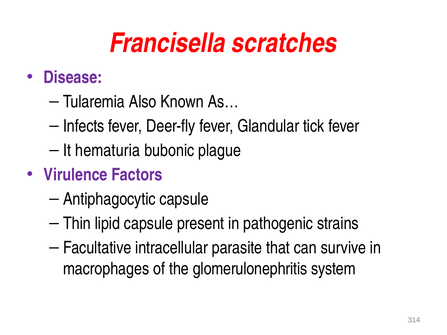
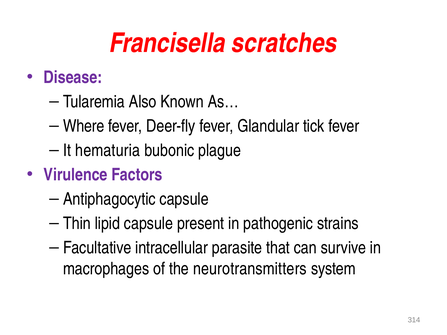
Infects: Infects -> Where (84, 126)
glomerulonephritis: glomerulonephritis -> neurotransmitters (250, 269)
